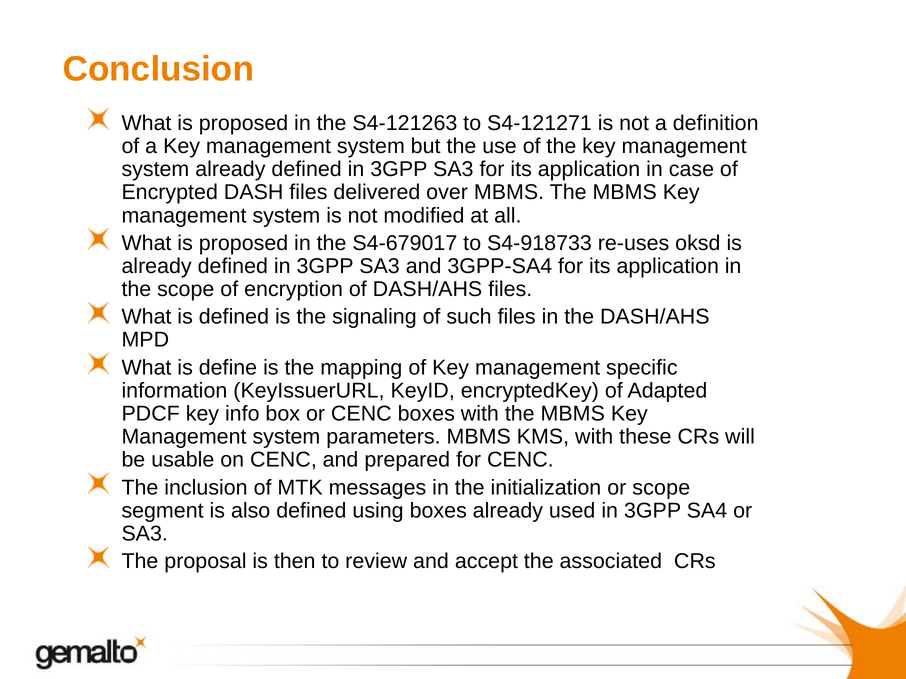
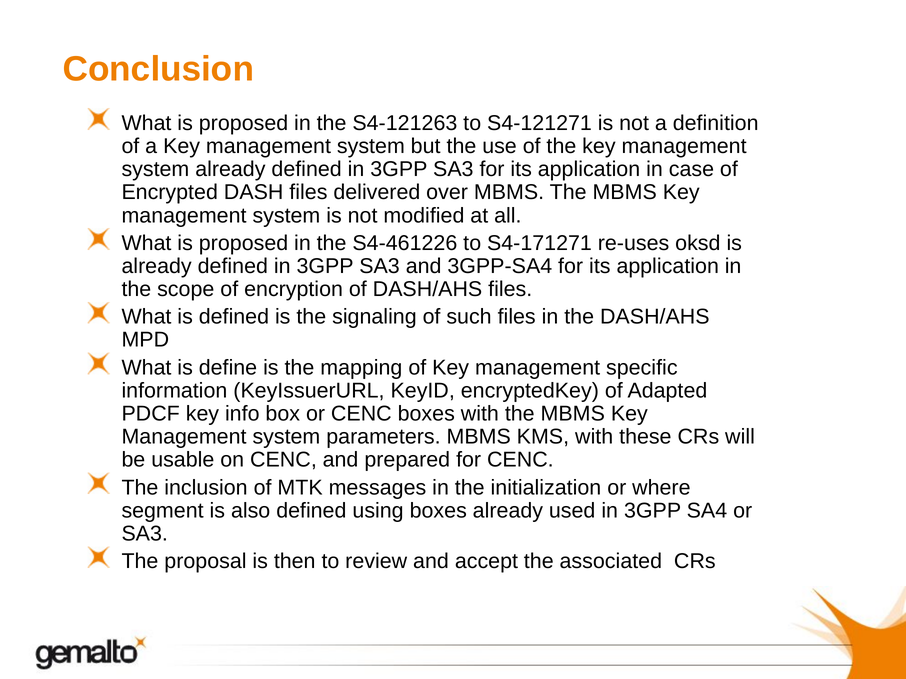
S4-679017: S4-679017 -> S4-461226 (405, 243)
S4-918733: S4-918733 -> S4-171271 (539, 243)
or scope: scope -> where (661, 488)
